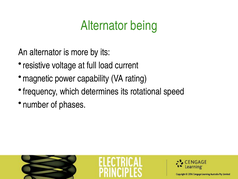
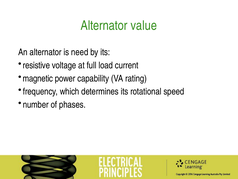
being: being -> value (144, 26)
more: more -> need (80, 52)
